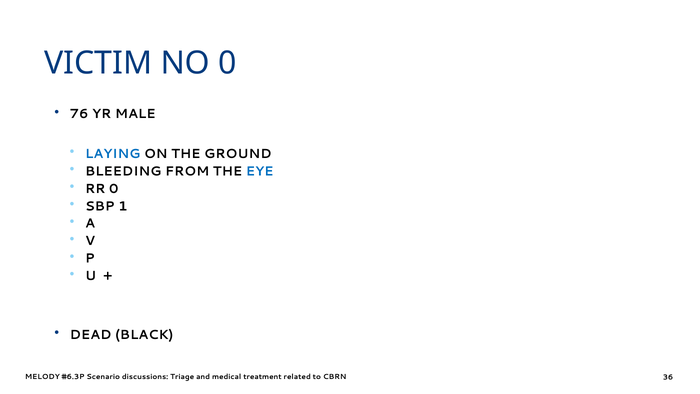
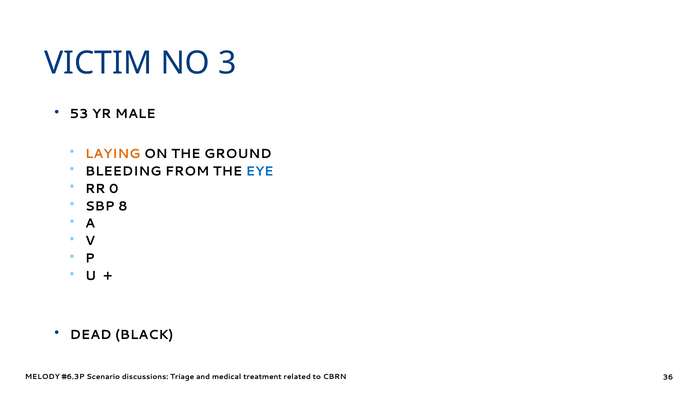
NO 0: 0 -> 3 (228, 63)
76: 76 -> 53 (79, 114)
LAYING colour: blue -> orange (113, 154)
1: 1 -> 8 (123, 206)
